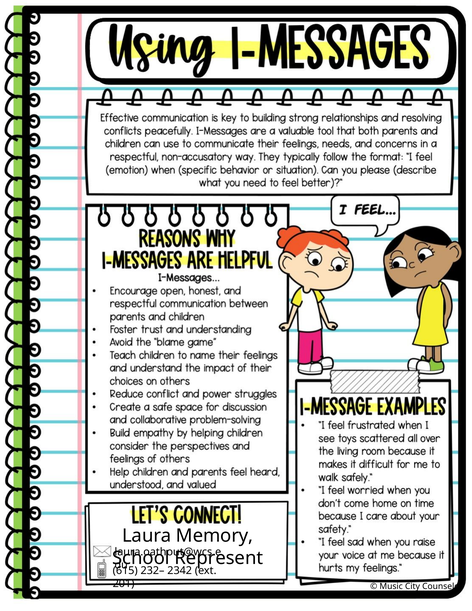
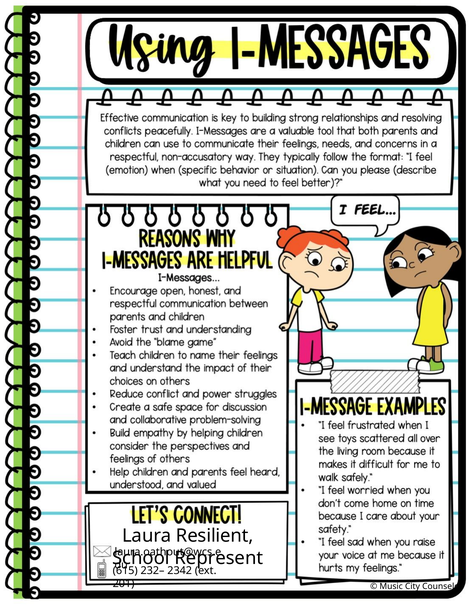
Memory: Memory -> Resilient (215, 536)
